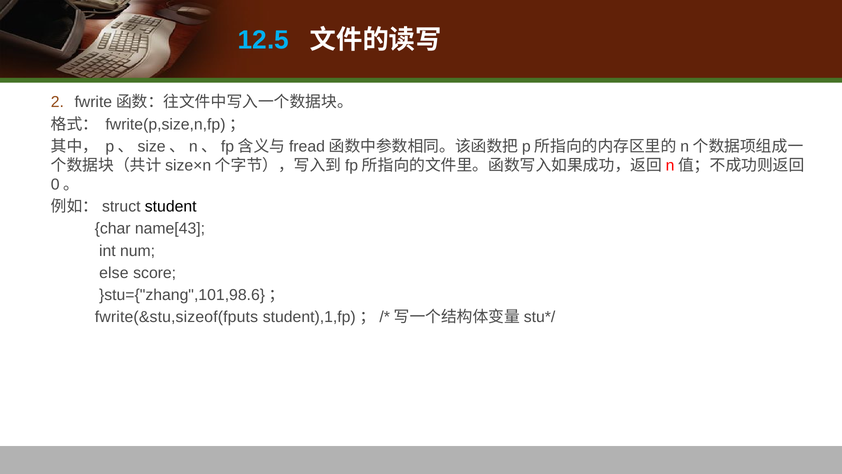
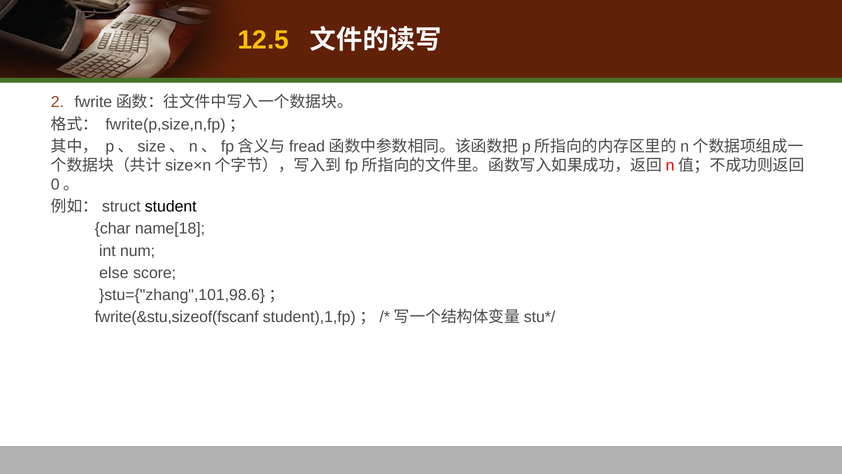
12.5 colour: light blue -> yellow (263, 40)
name[43: name[43 -> name[18 (170, 228)
fwrite(&stu,sizeof(fputs: fwrite(&stu,sizeof(fputs -> fwrite(&stu,sizeof(fscanf (177, 317)
